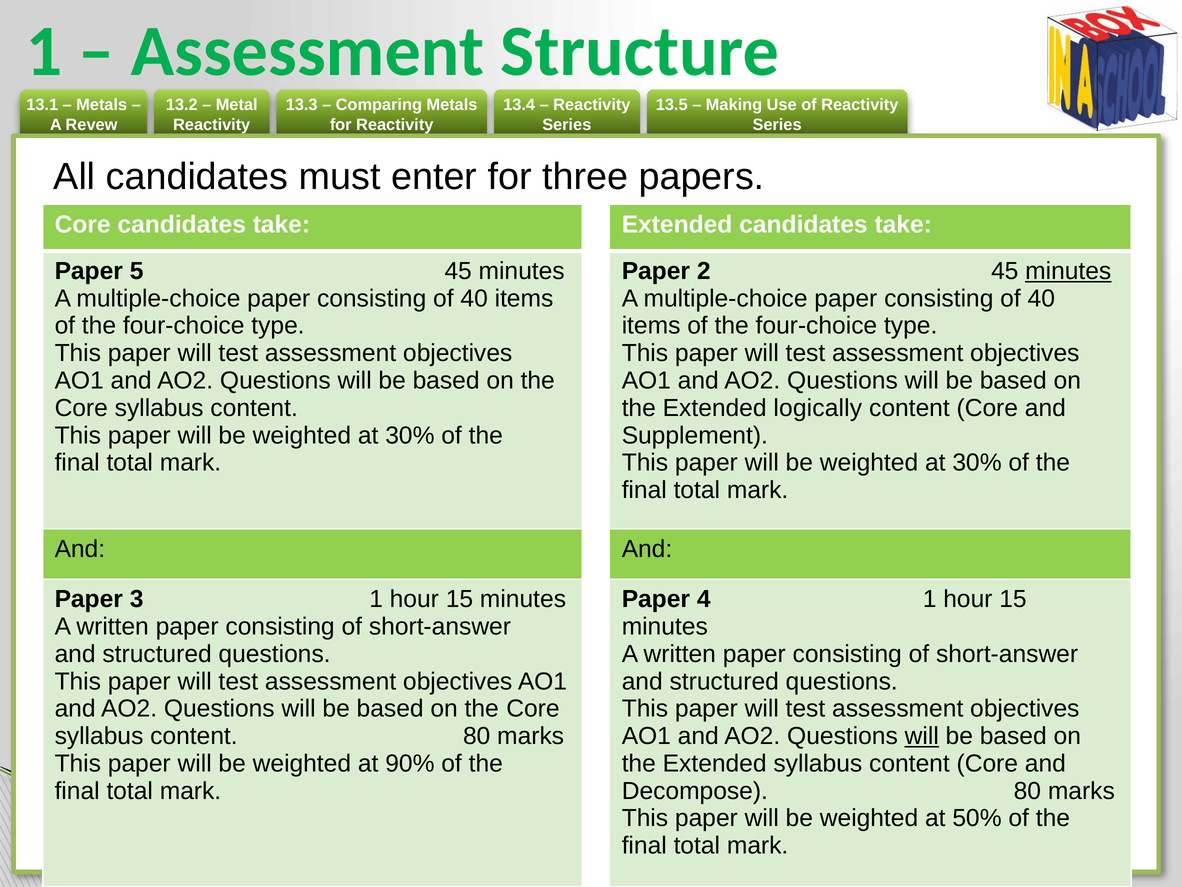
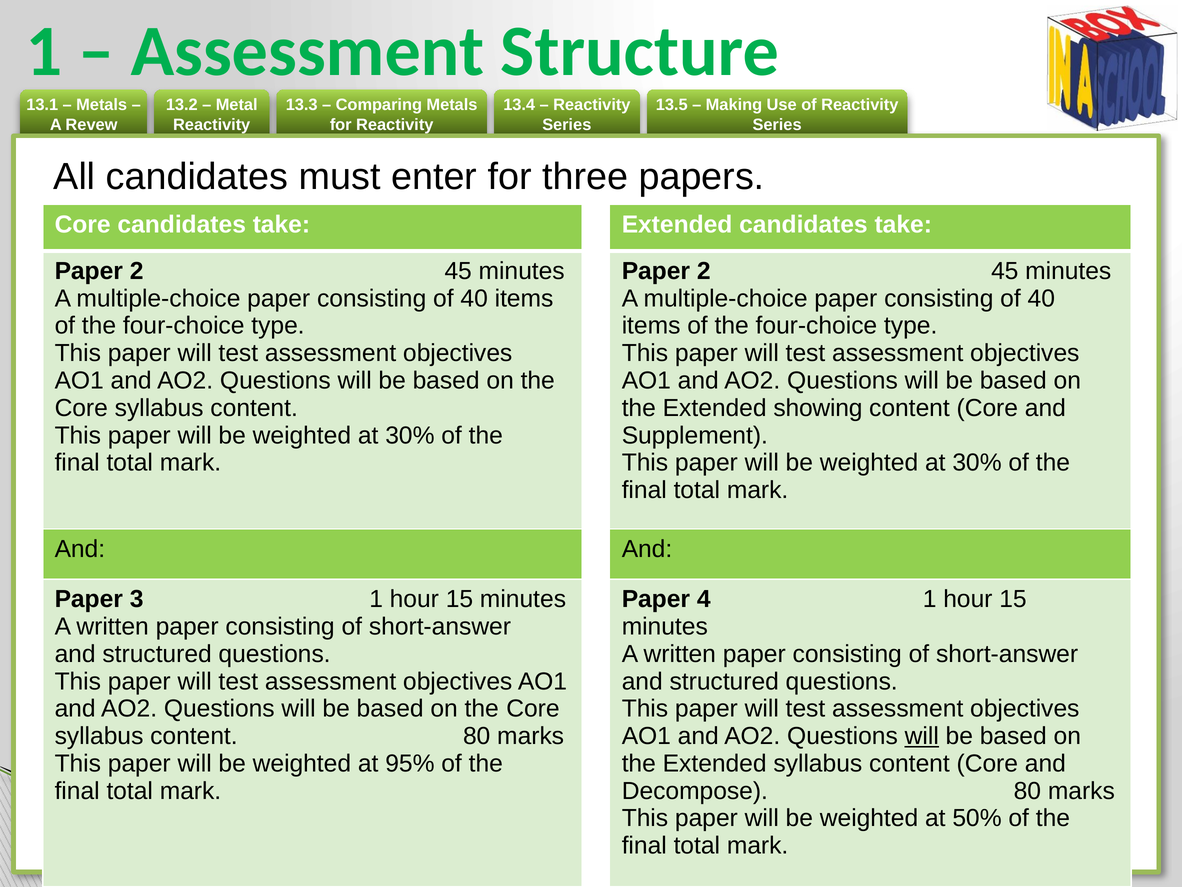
5: 5 -> 2 (137, 271)
minutes underline: present -> none (1068, 271)
logically: logically -> showing (818, 408)
90%: 90% -> 95% (410, 763)
